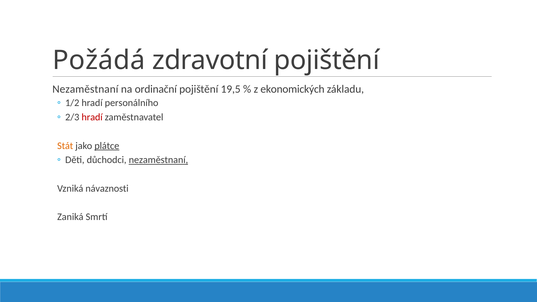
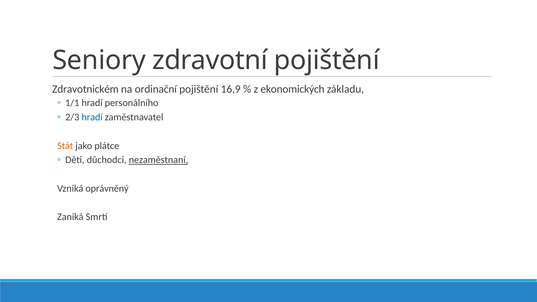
Požádá: Požádá -> Seniory (99, 60)
Nezaměstnaní: Nezaměstnaní -> Zdravotnickém (85, 89)
19,5: 19,5 -> 16,9 (231, 89)
1/2: 1/2 -> 1/1 (72, 103)
hradí colour: red -> blue (92, 117)
plátce underline: present -> none (107, 146)
návaznosti: návaznosti -> oprávněný (107, 188)
